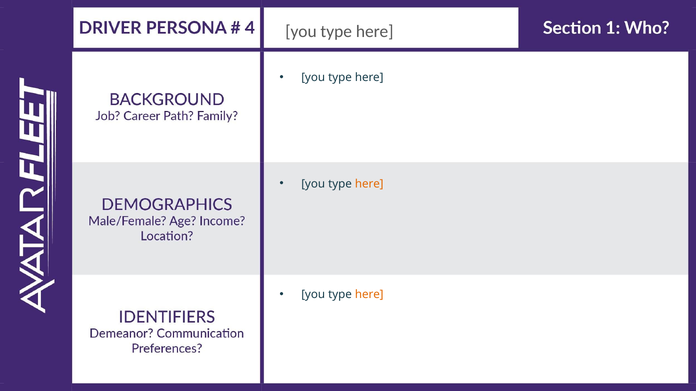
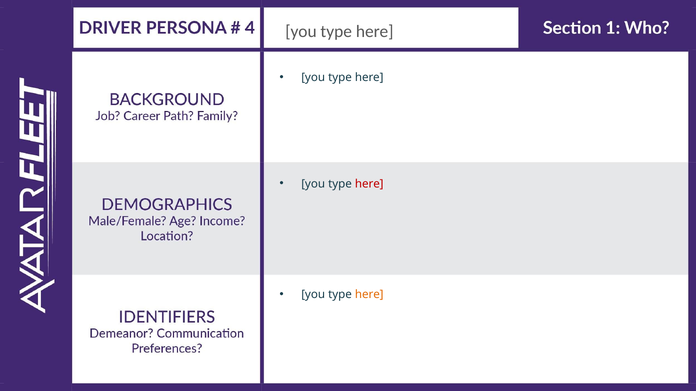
here colour: orange -> red (369, 184)
